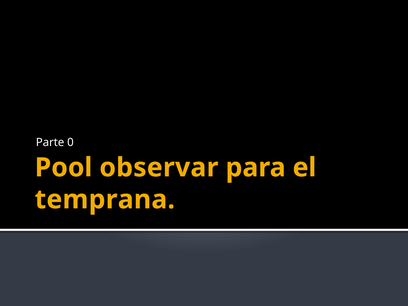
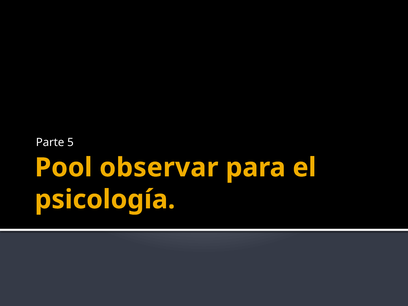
0: 0 -> 5 (70, 142)
temprana: temprana -> psicología (105, 200)
